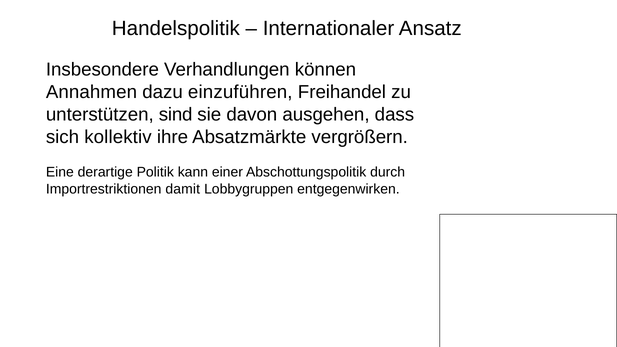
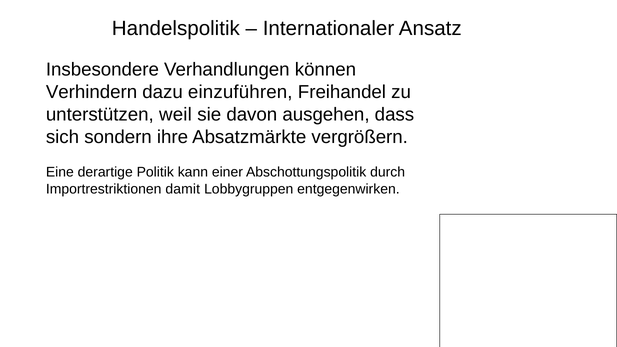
Annahmen: Annahmen -> Verhindern (92, 92)
sind: sind -> weil (175, 114)
kollektiv: kollektiv -> sondern (118, 137)
